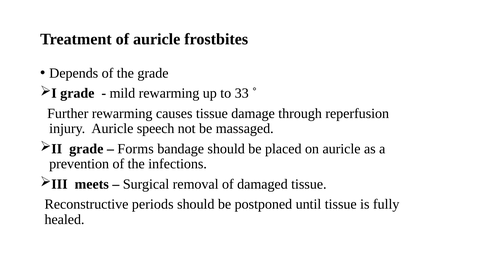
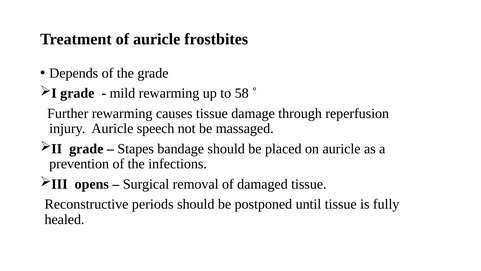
33: 33 -> 58 (242, 93)
Forms: Forms -> Stapes (136, 148)
meets: meets -> opens (92, 184)
